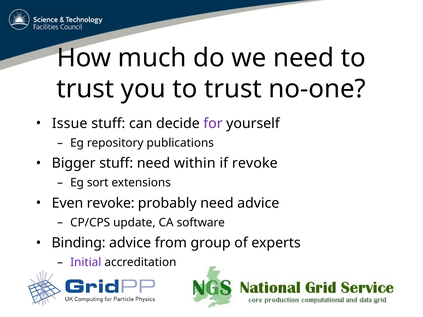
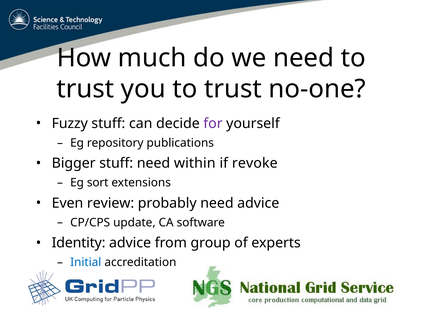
Issue: Issue -> Fuzzy (70, 124)
Even revoke: revoke -> review (111, 203)
Binding: Binding -> Identity (79, 243)
Initial colour: purple -> blue (86, 263)
